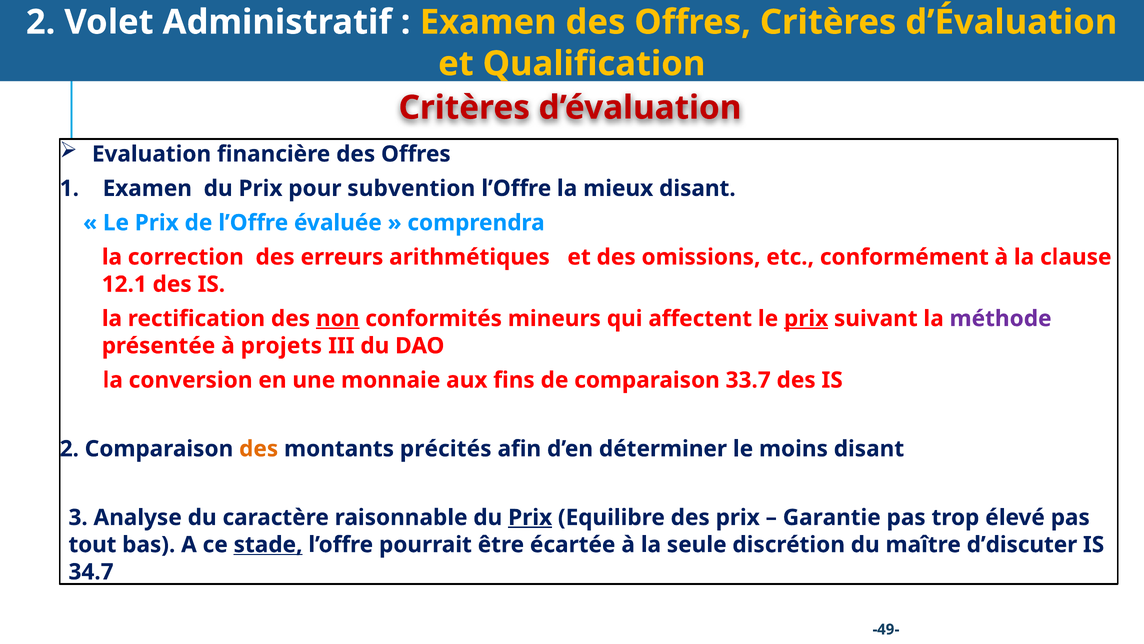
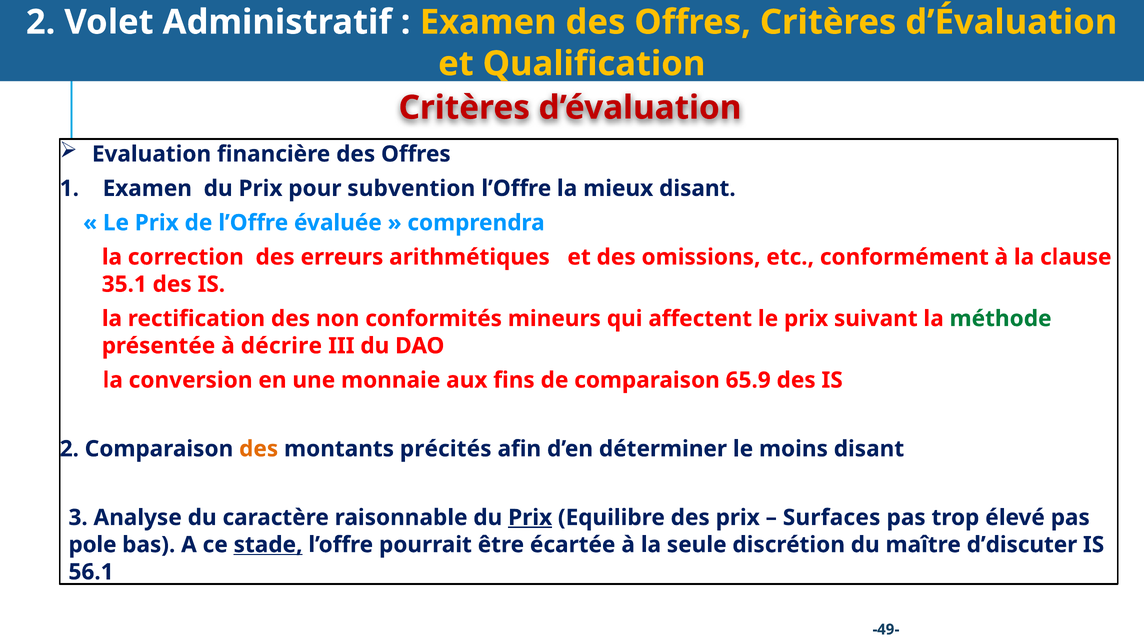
12.1: 12.1 -> 35.1 (124, 284)
non underline: present -> none (338, 318)
prix underline: present -> none (806, 318)
méthode colour: purple -> green (1001, 318)
projets: projets -> décrire (281, 346)
33.7: 33.7 -> 65.9 (748, 380)
Garantie: Garantie -> Surfaces (832, 517)
tout: tout -> pole (93, 544)
34.7: 34.7 -> 56.1 (91, 571)
